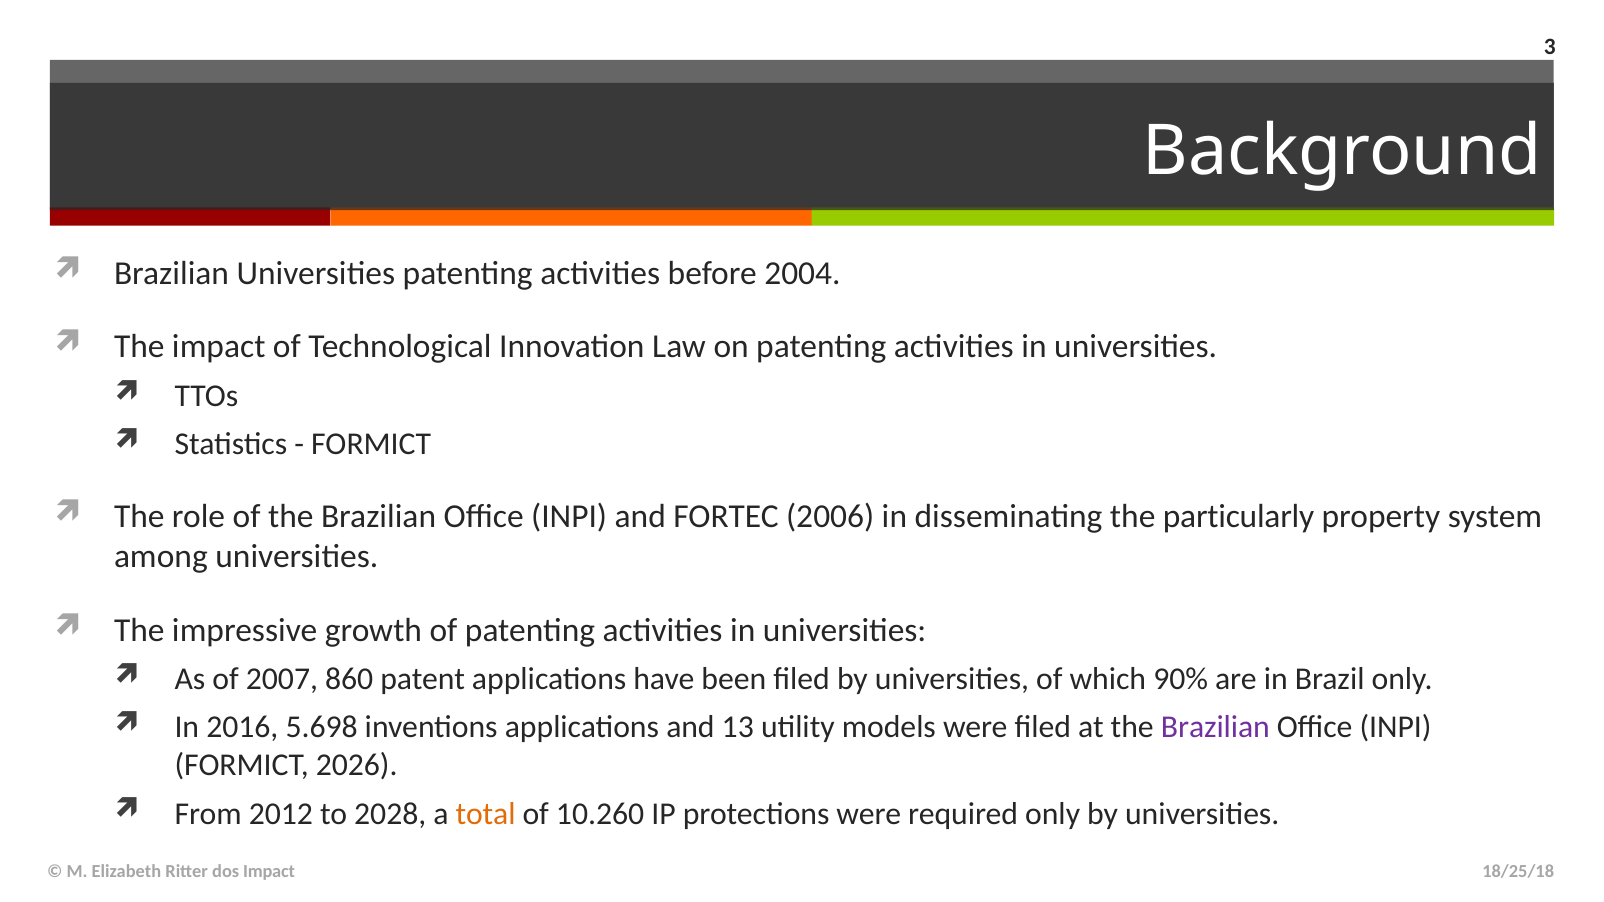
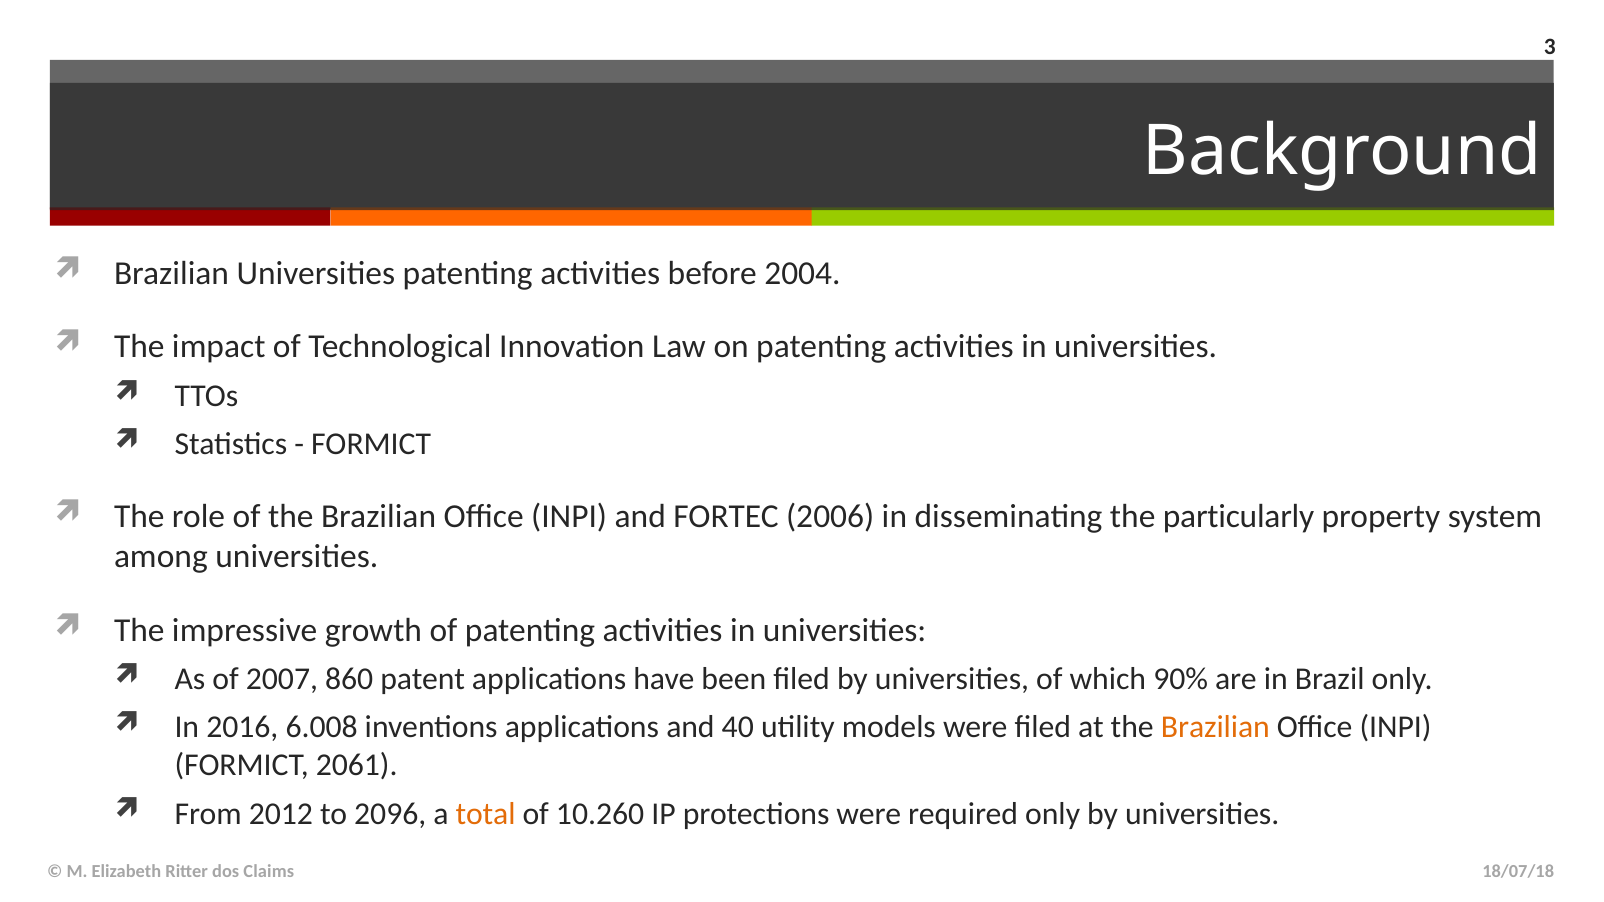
5.698: 5.698 -> 6.008 (322, 728)
13: 13 -> 40 (738, 728)
Brazilian colour: purple -> orange (1215, 728)
2026: 2026 -> 2061 (357, 766)
2028: 2028 -> 2096 (390, 814)
dos Impact: Impact -> Claims (269, 872)
18/25/18: 18/25/18 -> 18/07/18 (1518, 872)
